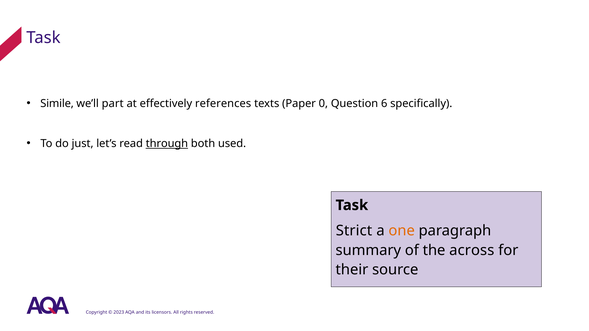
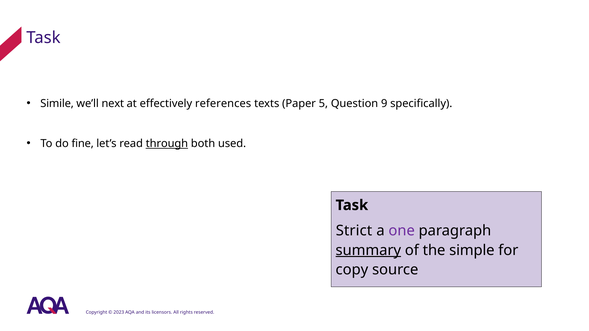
part: part -> next (113, 104)
0: 0 -> 5 (323, 104)
6: 6 -> 9 (384, 104)
just: just -> fine (83, 144)
one colour: orange -> purple (402, 231)
summary underline: none -> present (368, 250)
across: across -> simple (472, 250)
their: their -> copy (352, 270)
